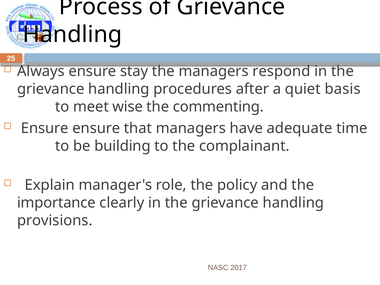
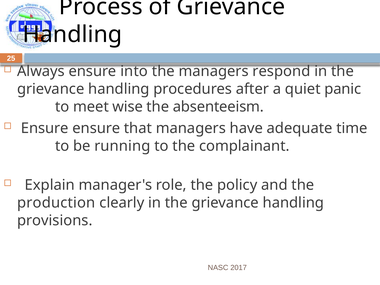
stay: stay -> into (134, 71)
basis: basis -> panic (343, 89)
commenting: commenting -> absenteeism (218, 107)
building: building -> running (122, 146)
importance: importance -> production (56, 203)
